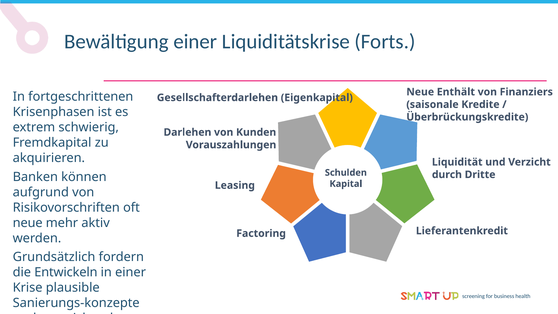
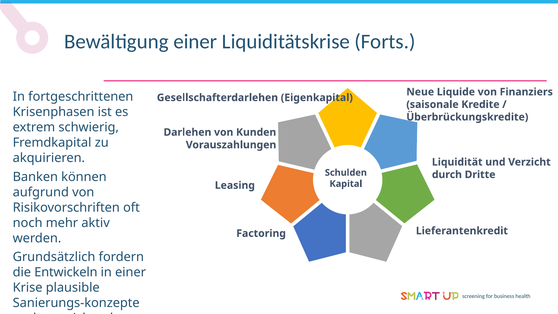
Enthält: Enthält -> Liquide (456, 92)
neue: neue -> noch (28, 223)
